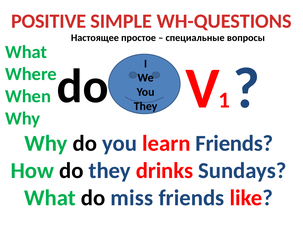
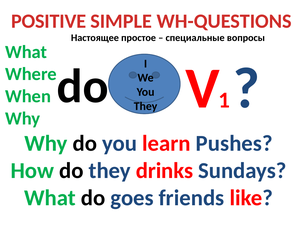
learn Friends: Friends -> Pushes (234, 144)
miss: miss -> goes (132, 198)
